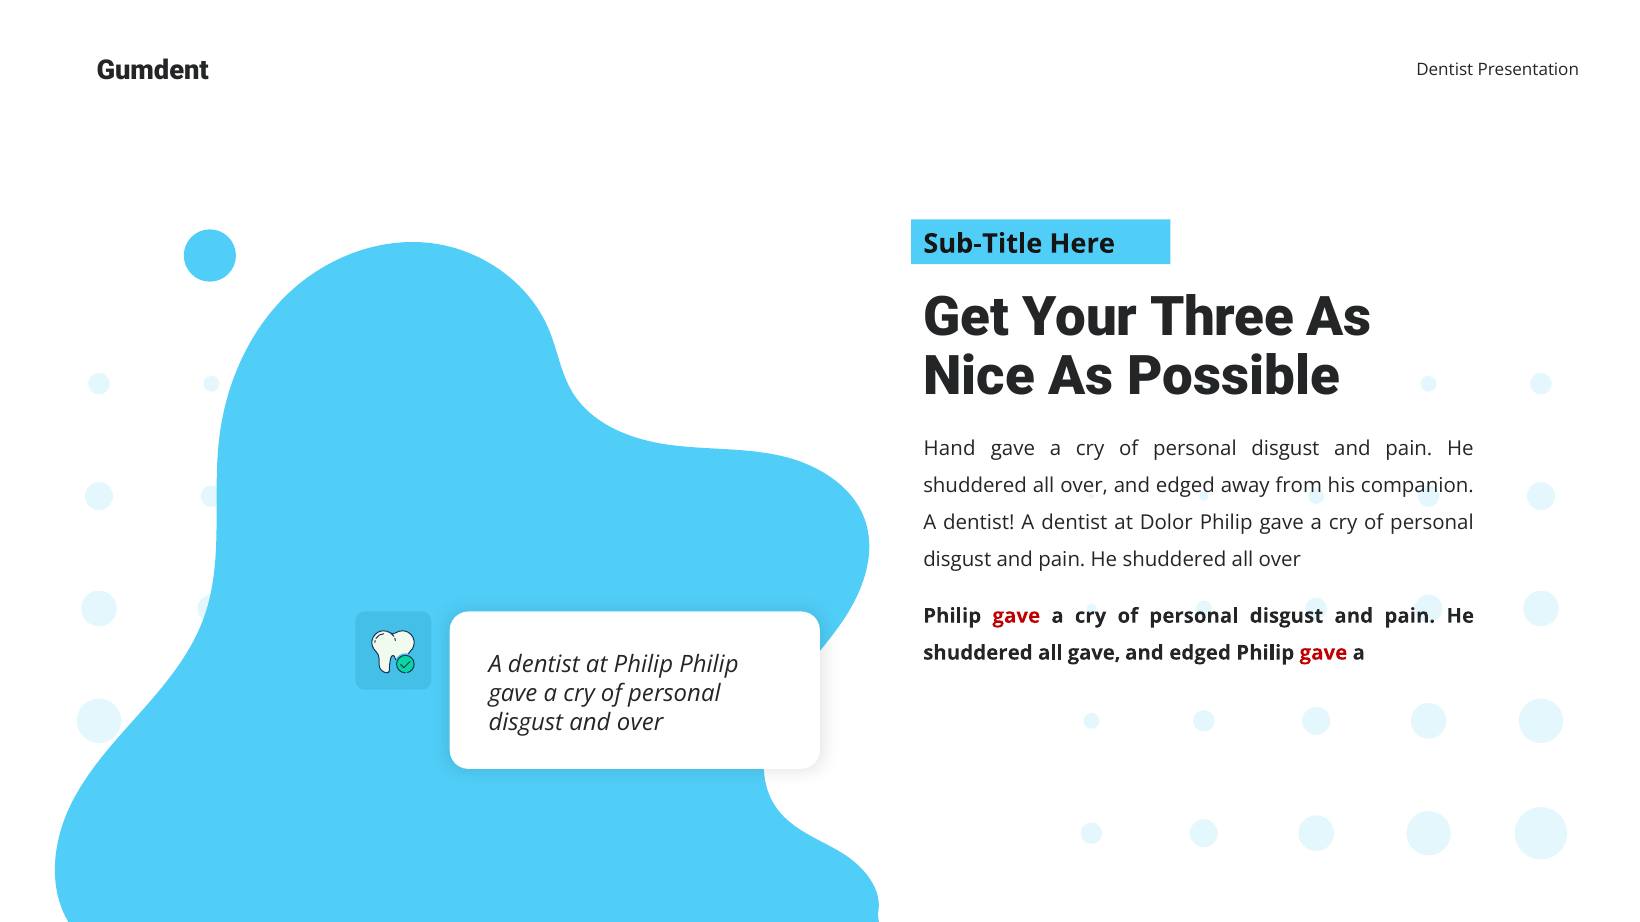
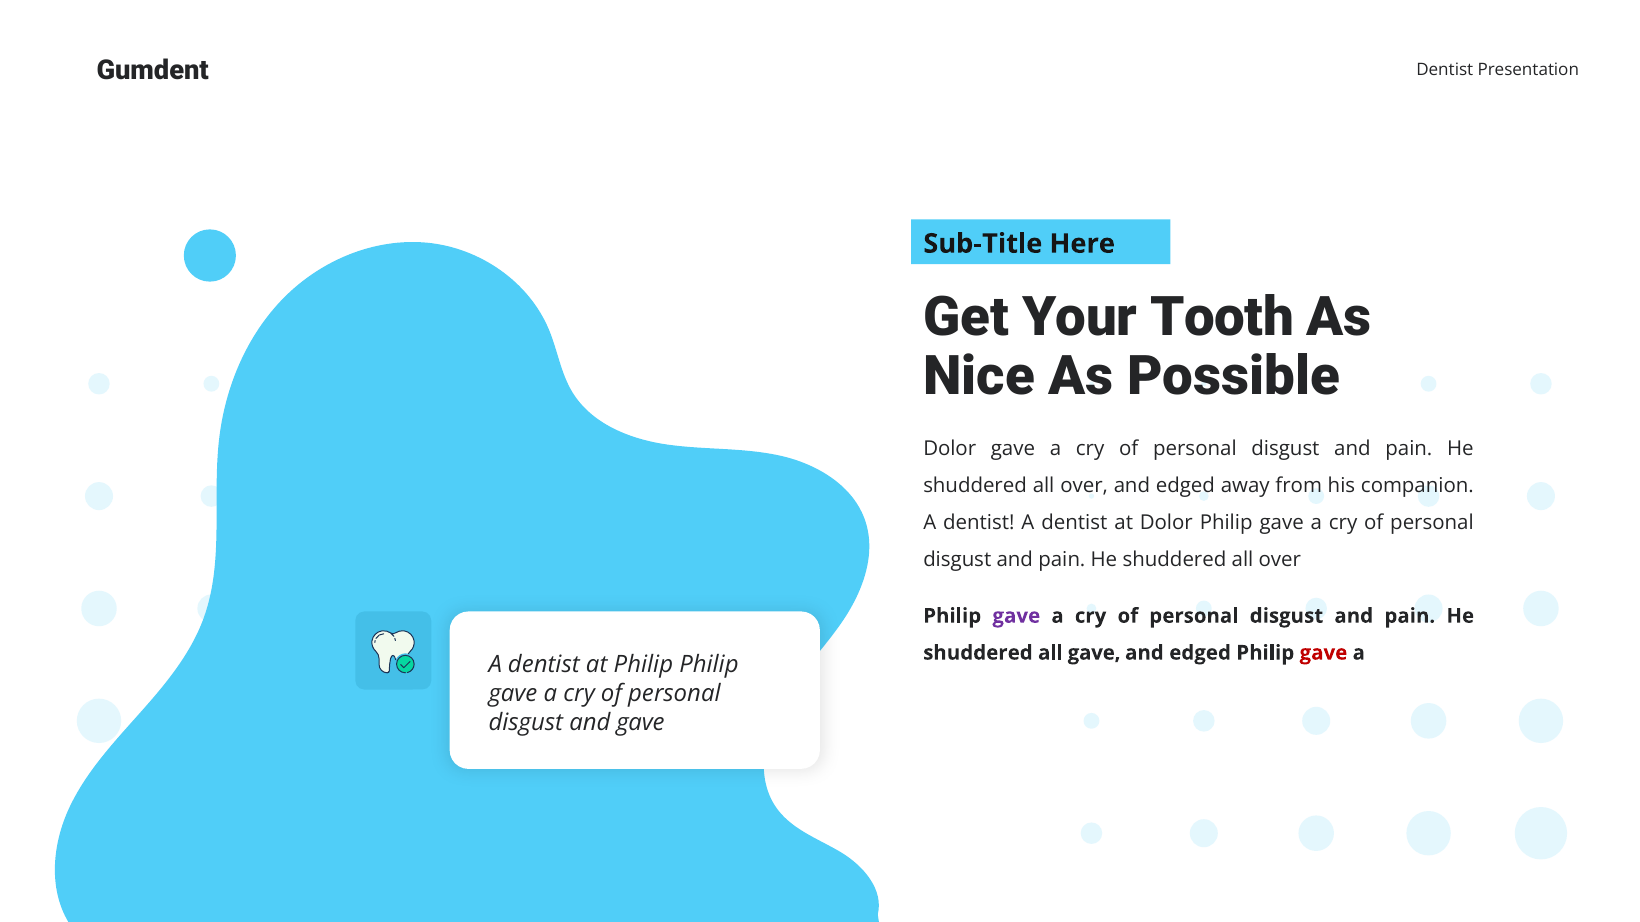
Three: Three -> Tooth (1222, 318)
Hand: Hand -> Dolor (950, 449)
gave colour: red -> purple (1016, 616)
and over: over -> gave (640, 723)
